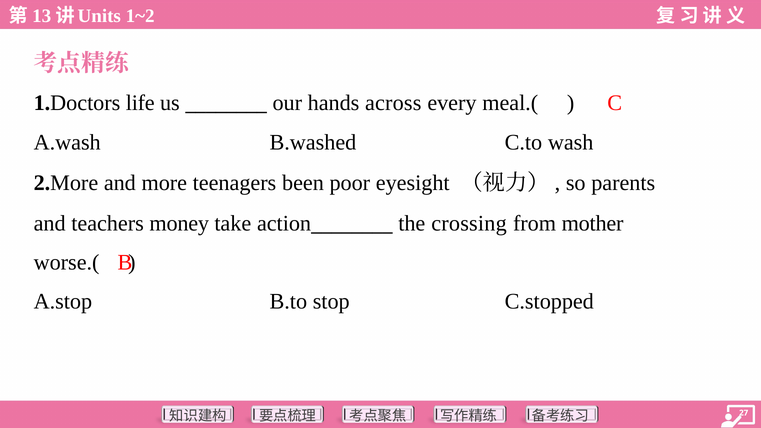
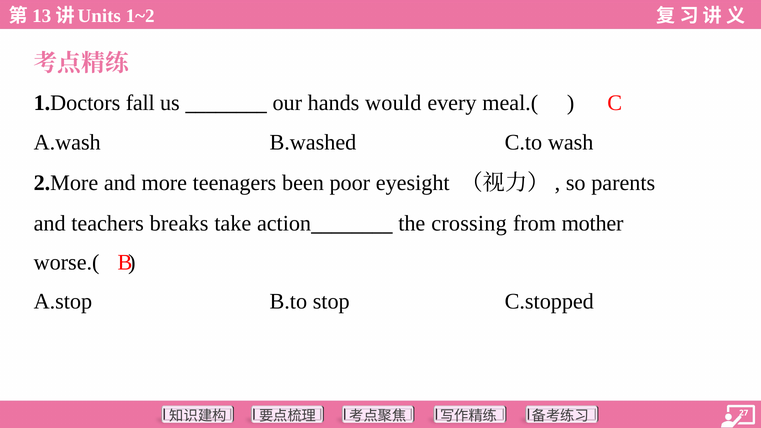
life: life -> fall (140, 103)
across: across -> would (393, 103)
money: money -> breaks (179, 224)
